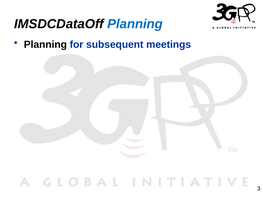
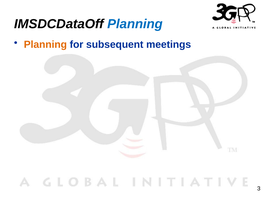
Planning colour: black -> orange (45, 45)
